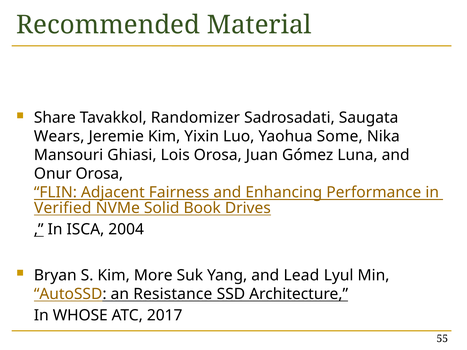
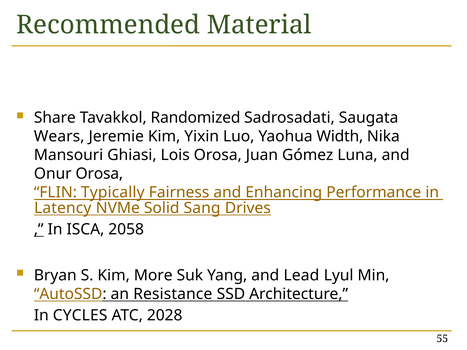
Randomizer: Randomizer -> Randomized (196, 118)
Some: Some -> Width (340, 137)
Adjacent: Adjacent -> Typically (113, 193)
Verified: Verified -> Latency (63, 208)
Book: Book -> Sang (202, 208)
2004: 2004 -> 2058 (126, 229)
WHOSE: WHOSE -> CYCLES (80, 315)
2017: 2017 -> 2028 (165, 315)
